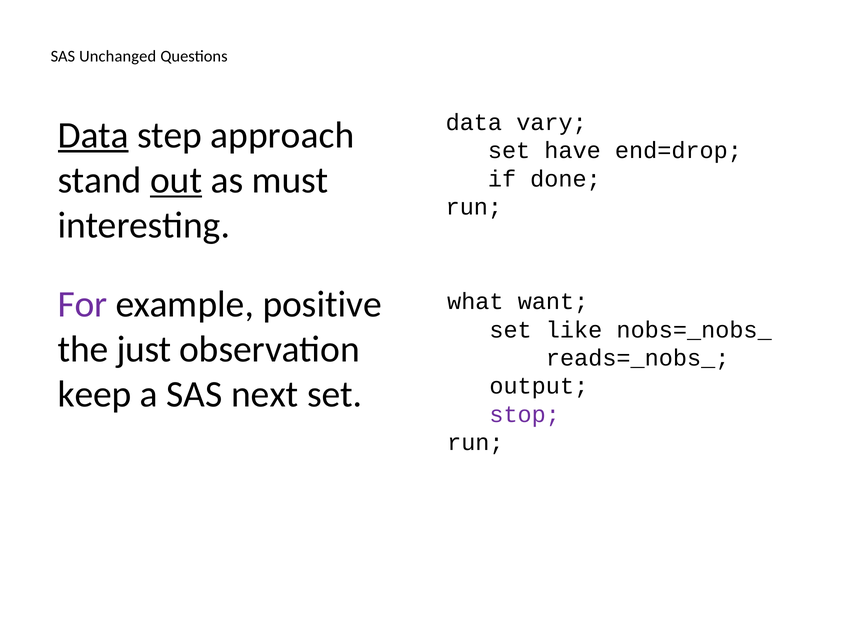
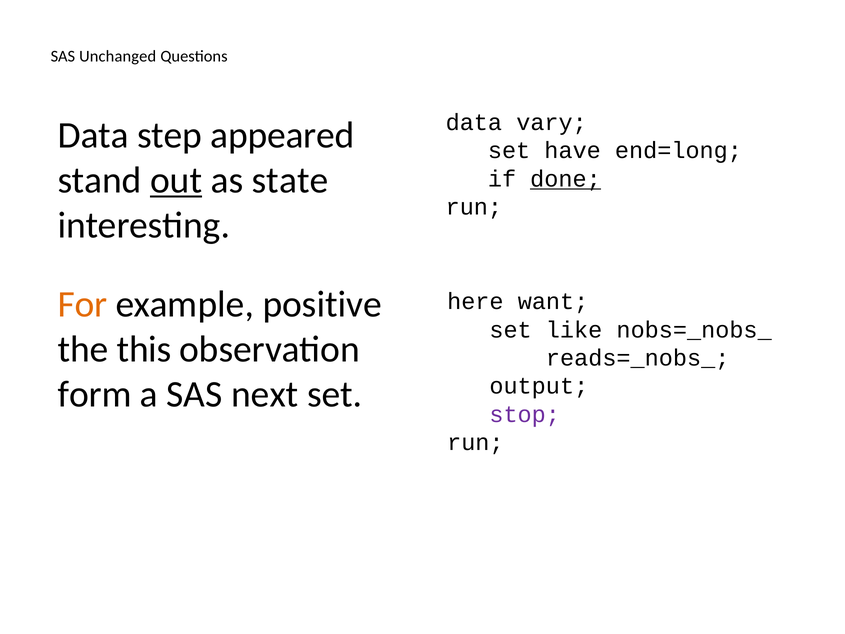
Data underline: present -> none (93, 135)
approach: approach -> appeared (282, 135)
end=drop: end=drop -> end=long (678, 151)
must: must -> state (290, 180)
done underline: none -> present (566, 179)
For colour: purple -> orange (83, 304)
what: what -> here (475, 302)
just: just -> this (144, 349)
keep: keep -> form (95, 394)
